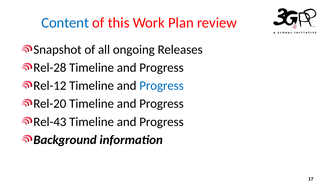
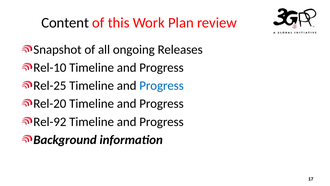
Content colour: blue -> black (65, 23)
Rel-28: Rel-28 -> Rel-10 (50, 68)
Rel-12: Rel-12 -> Rel-25 (50, 86)
Rel-43: Rel-43 -> Rel-92 (50, 122)
